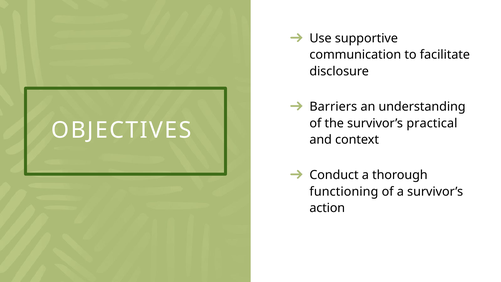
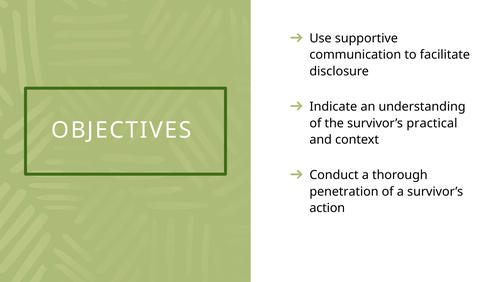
Barriers: Barriers -> Indicate (333, 107)
functioning: functioning -> penetration (344, 192)
